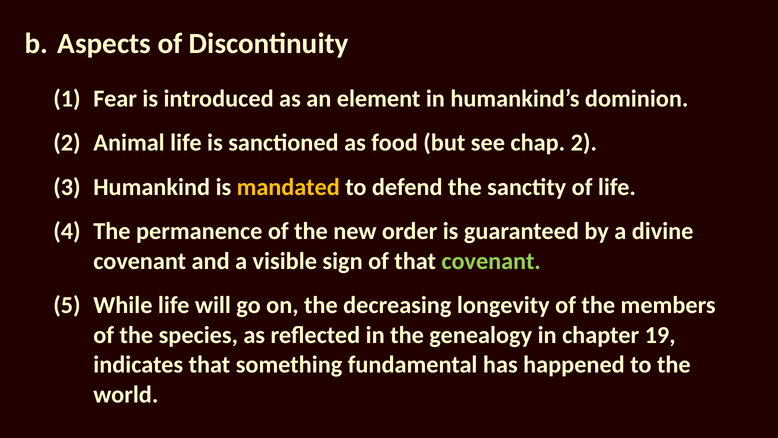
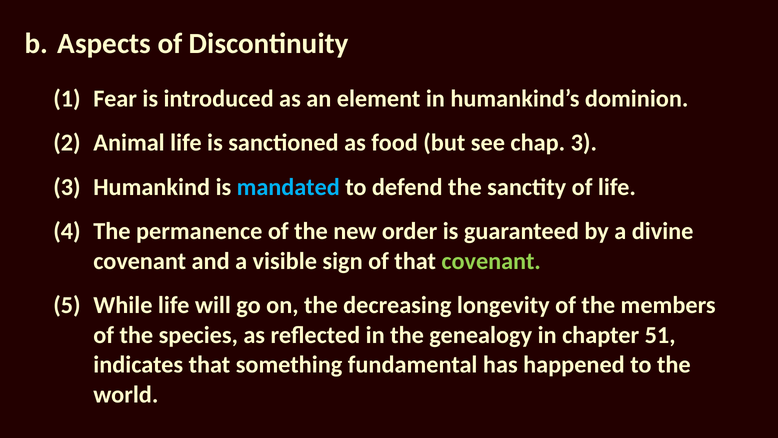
chap 2: 2 -> 3 (584, 143)
mandated colour: yellow -> light blue (288, 187)
19: 19 -> 51 (660, 335)
